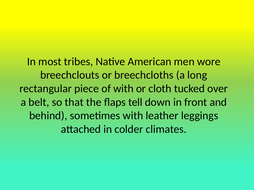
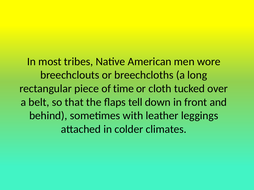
of with: with -> time (123, 89)
